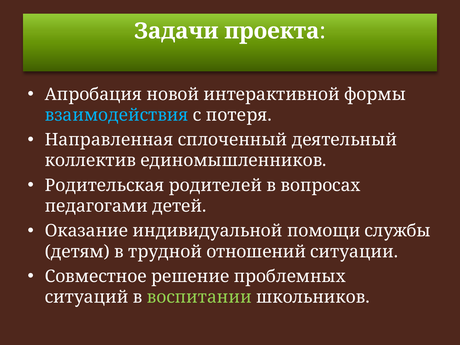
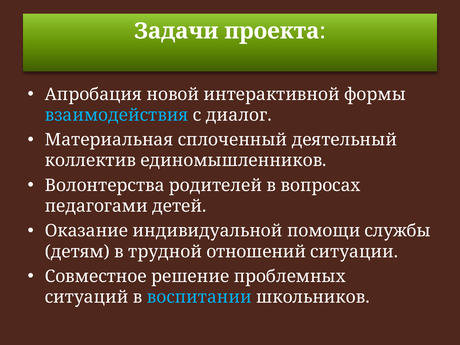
потеря: потеря -> диалог (239, 115)
Направленная: Направленная -> Материальная (109, 140)
Родительская: Родительская -> Волонтерства (105, 185)
воспитании colour: light green -> light blue (199, 297)
